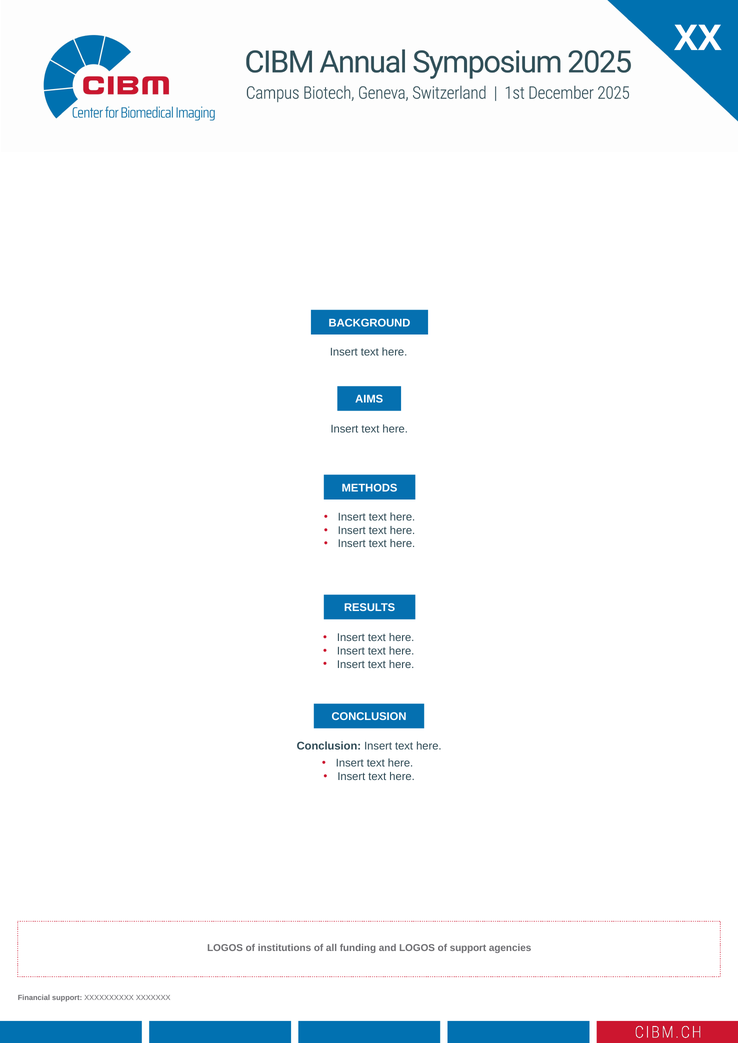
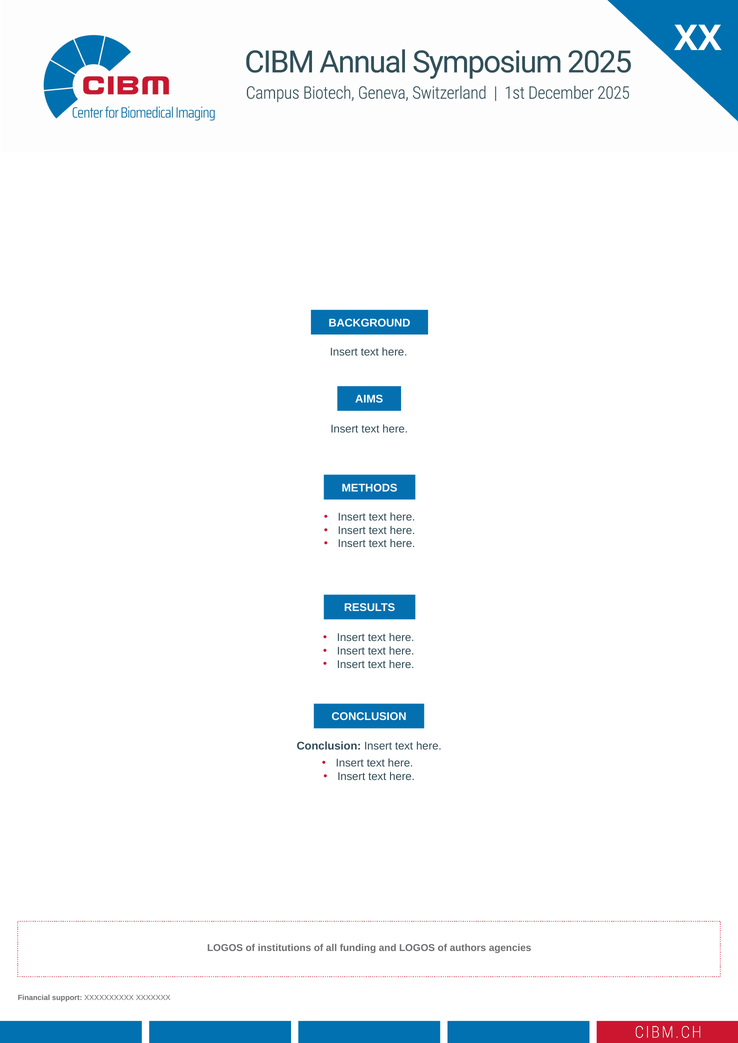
of support: support -> authors (468, 948)
